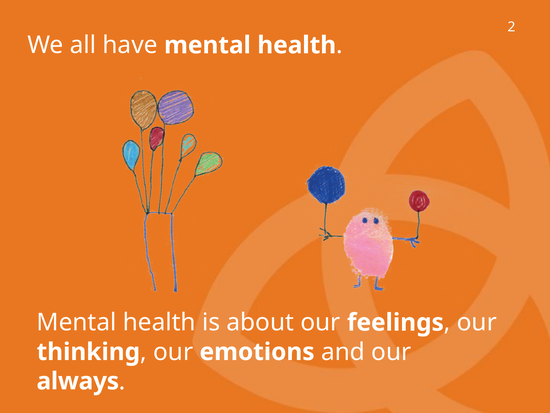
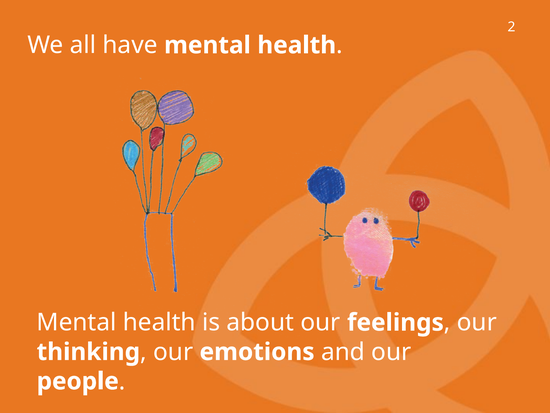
always: always -> people (78, 381)
